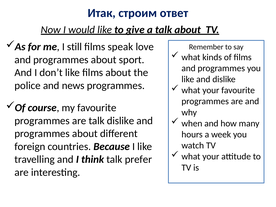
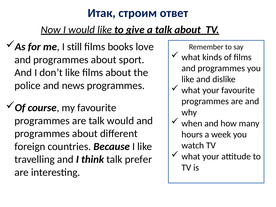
speak: speak -> books (120, 47)
talk dislike: dislike -> would (121, 121)
